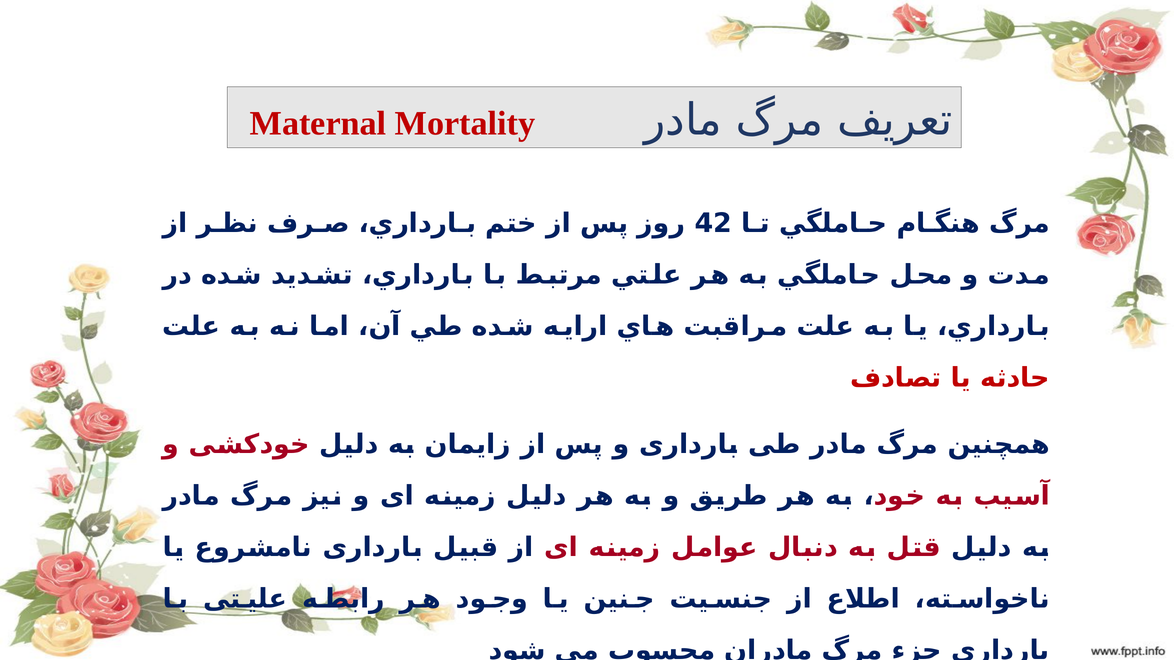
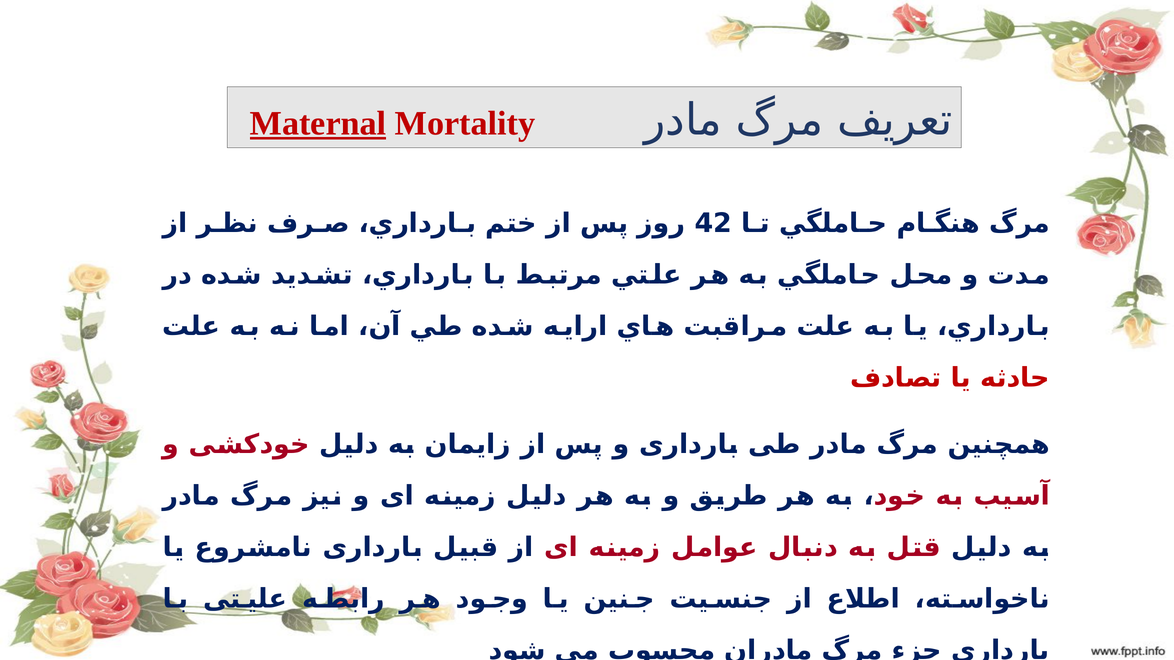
Maternal underline: none -> present (318, 124)
